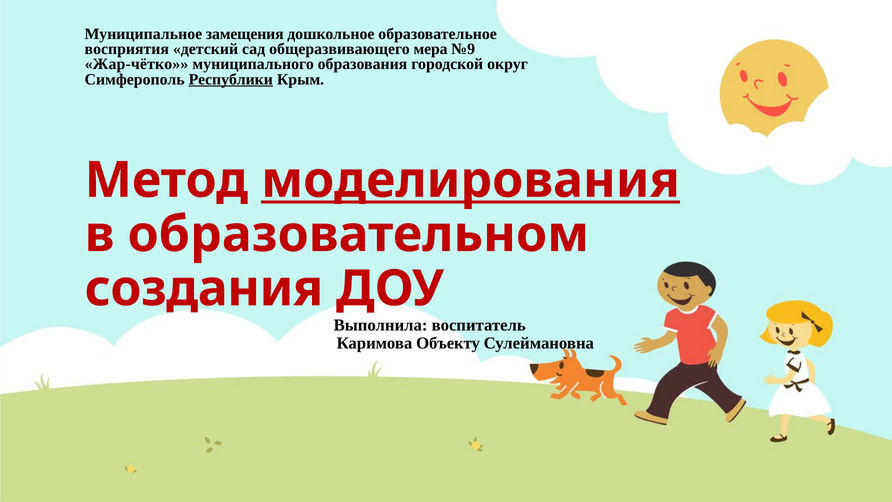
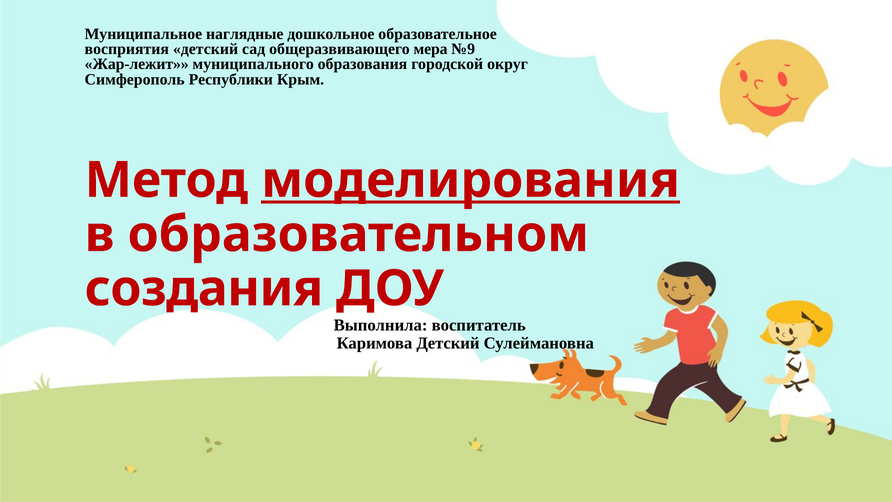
замещения: замещения -> наглядные (245, 34)
Жар-чётко: Жар-чётко -> Жар-лежит (137, 64)
Республики underline: present -> none (231, 79)
Каримова Объекту: Объекту -> Детский (448, 343)
